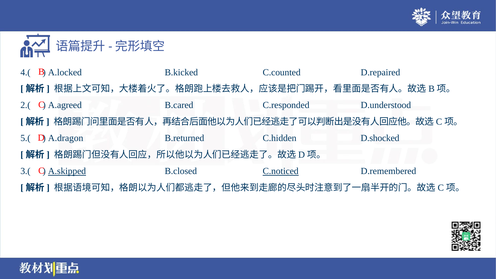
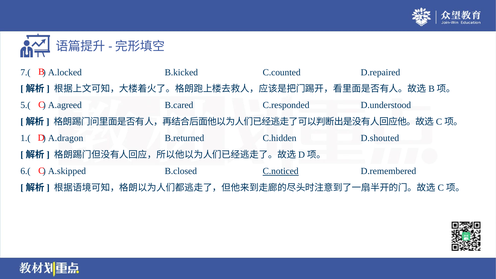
4.(: 4.( -> 7.( (25, 72)
2.(: 2.( -> 5.( (25, 105)
5.(: 5.( -> 1.( (25, 138)
D.shocked: D.shocked -> D.shouted (380, 138)
3.(: 3.( -> 6.( (25, 171)
A.skipped underline: present -> none (67, 171)
